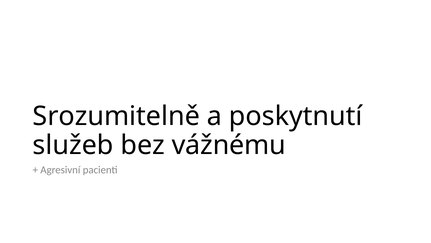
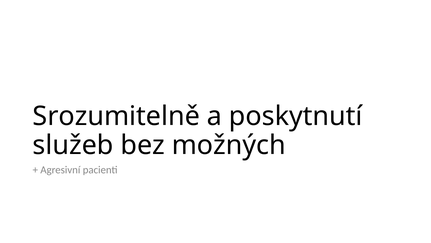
vážnému: vážnému -> možných (229, 145)
